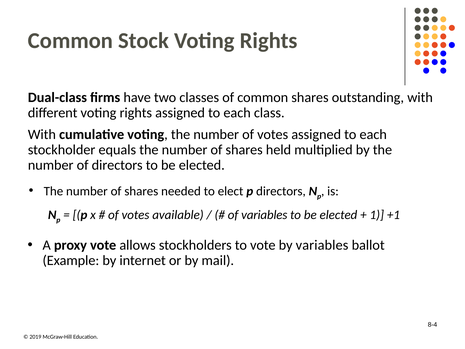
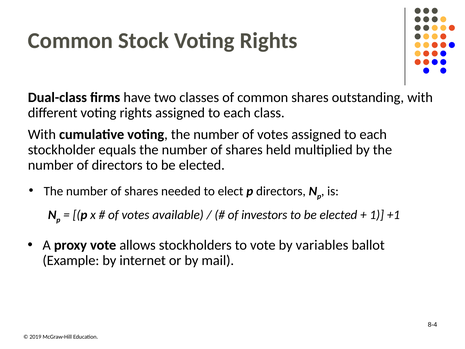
of variables: variables -> investors (264, 215)
